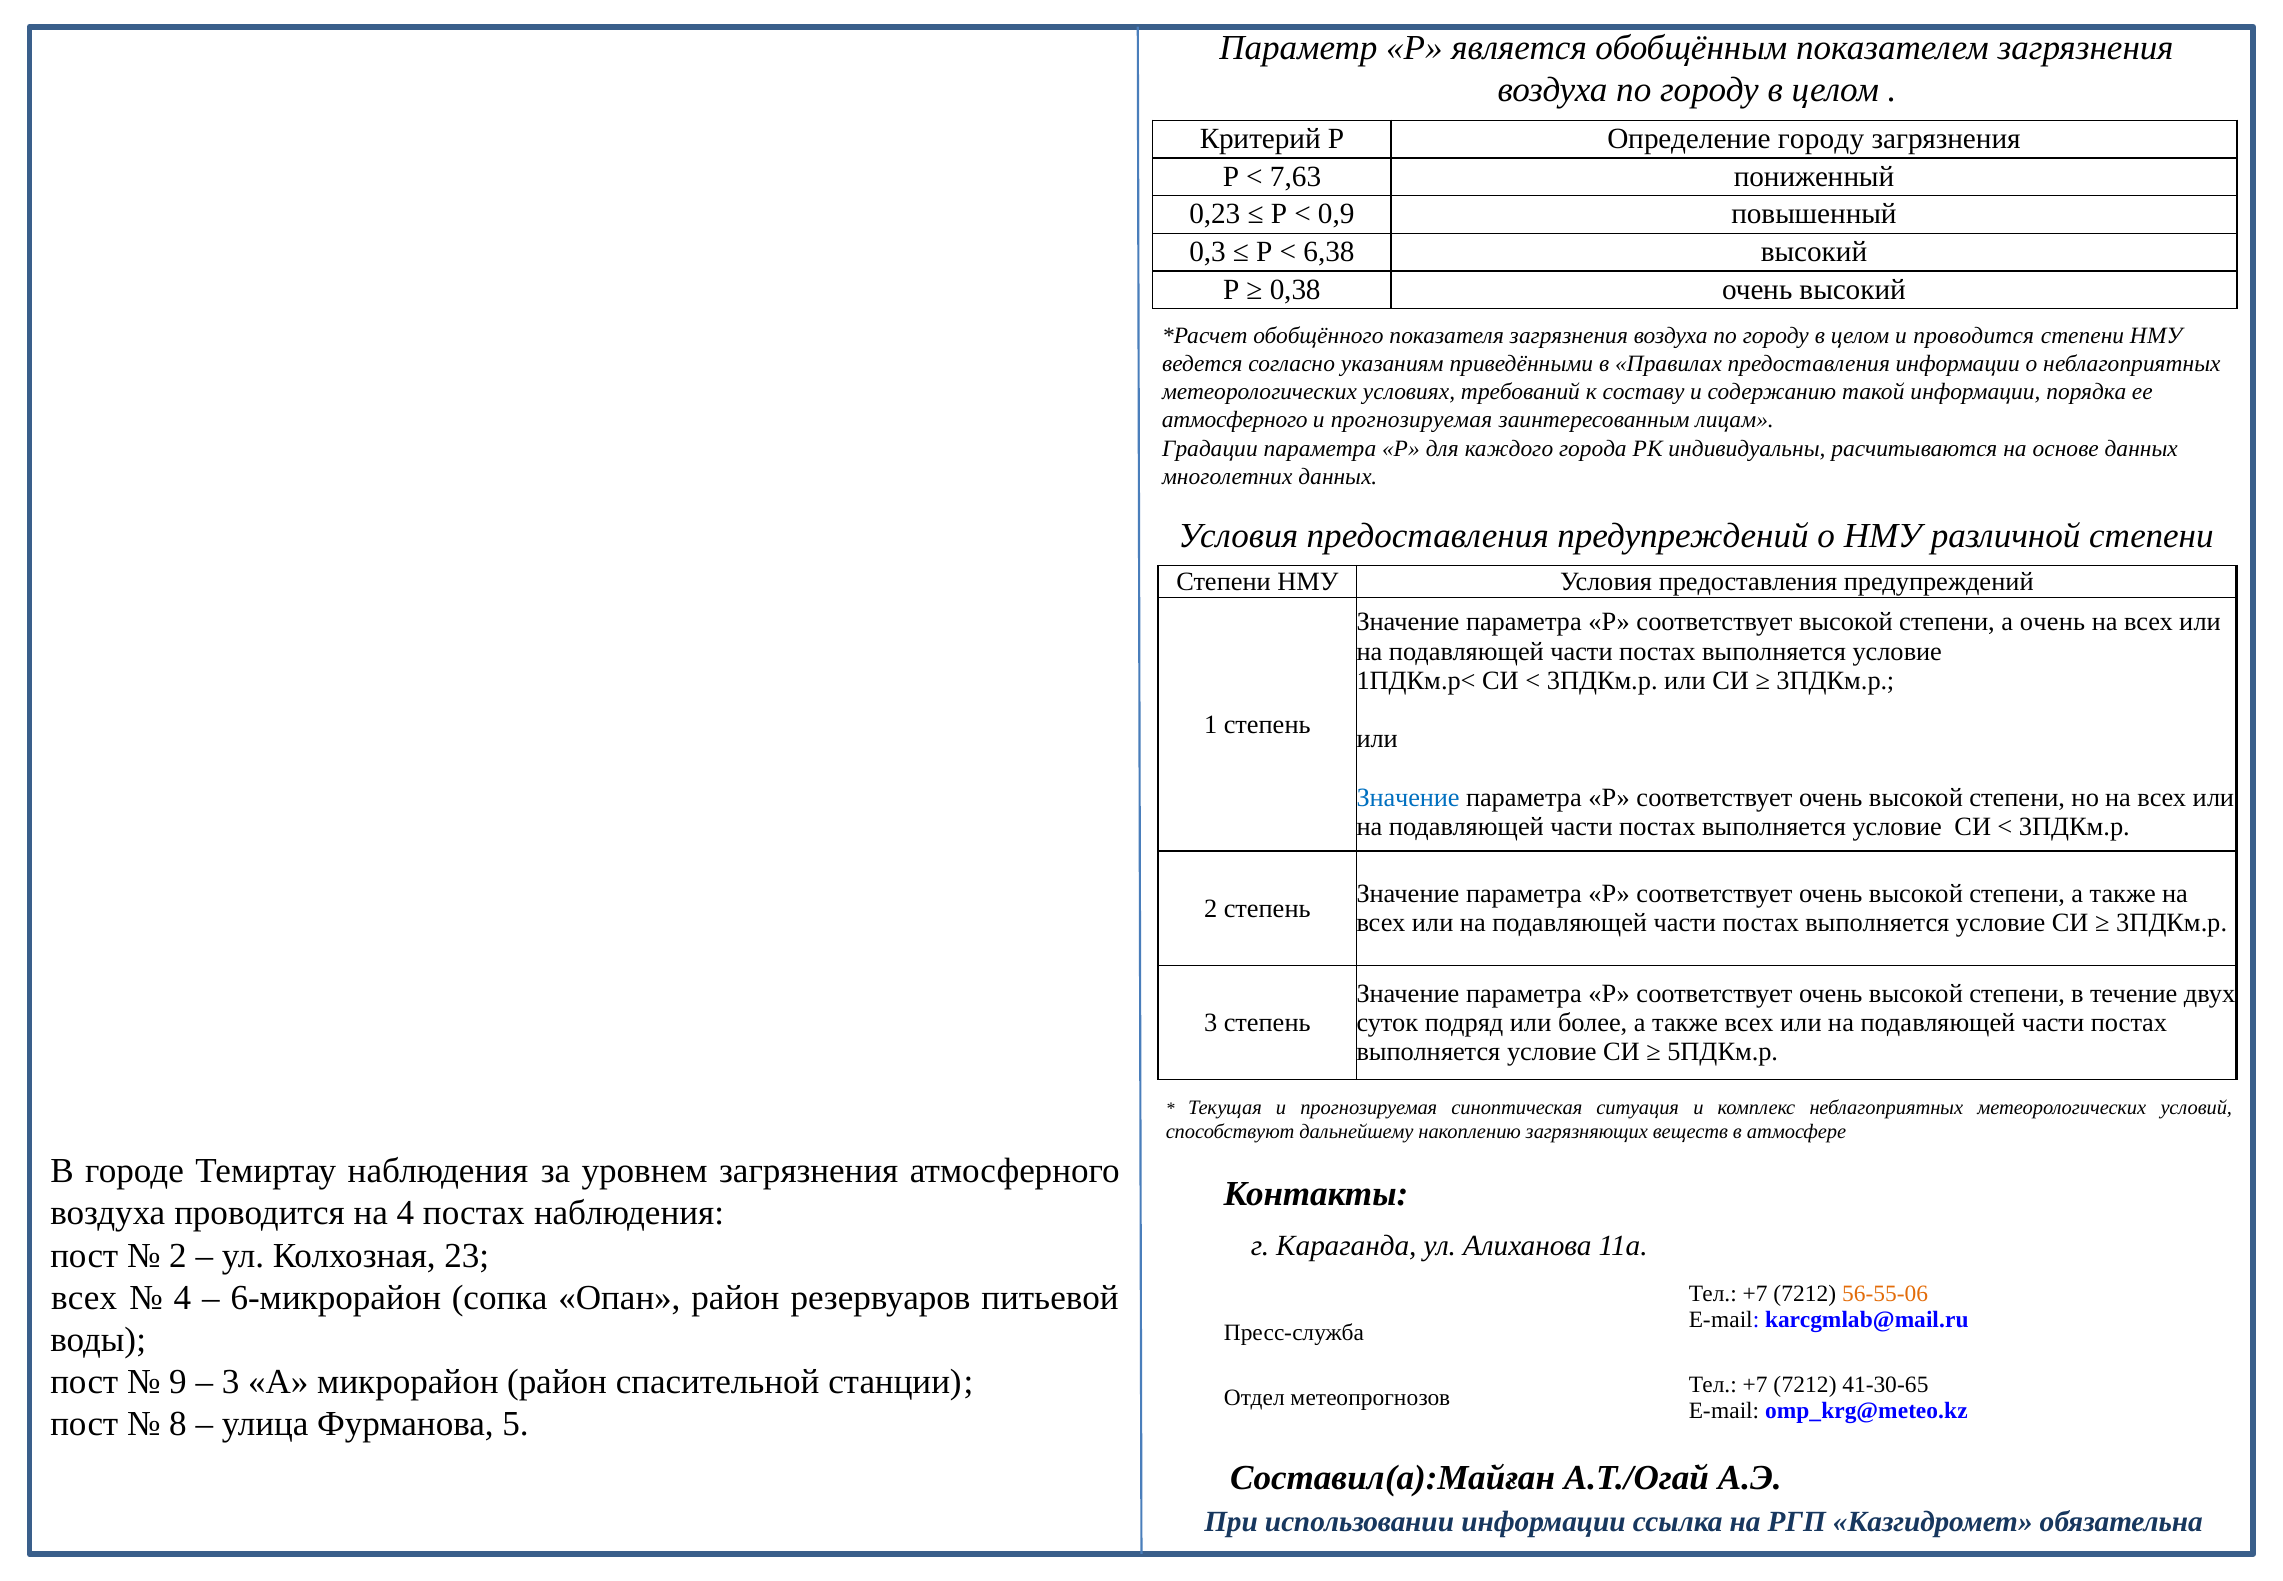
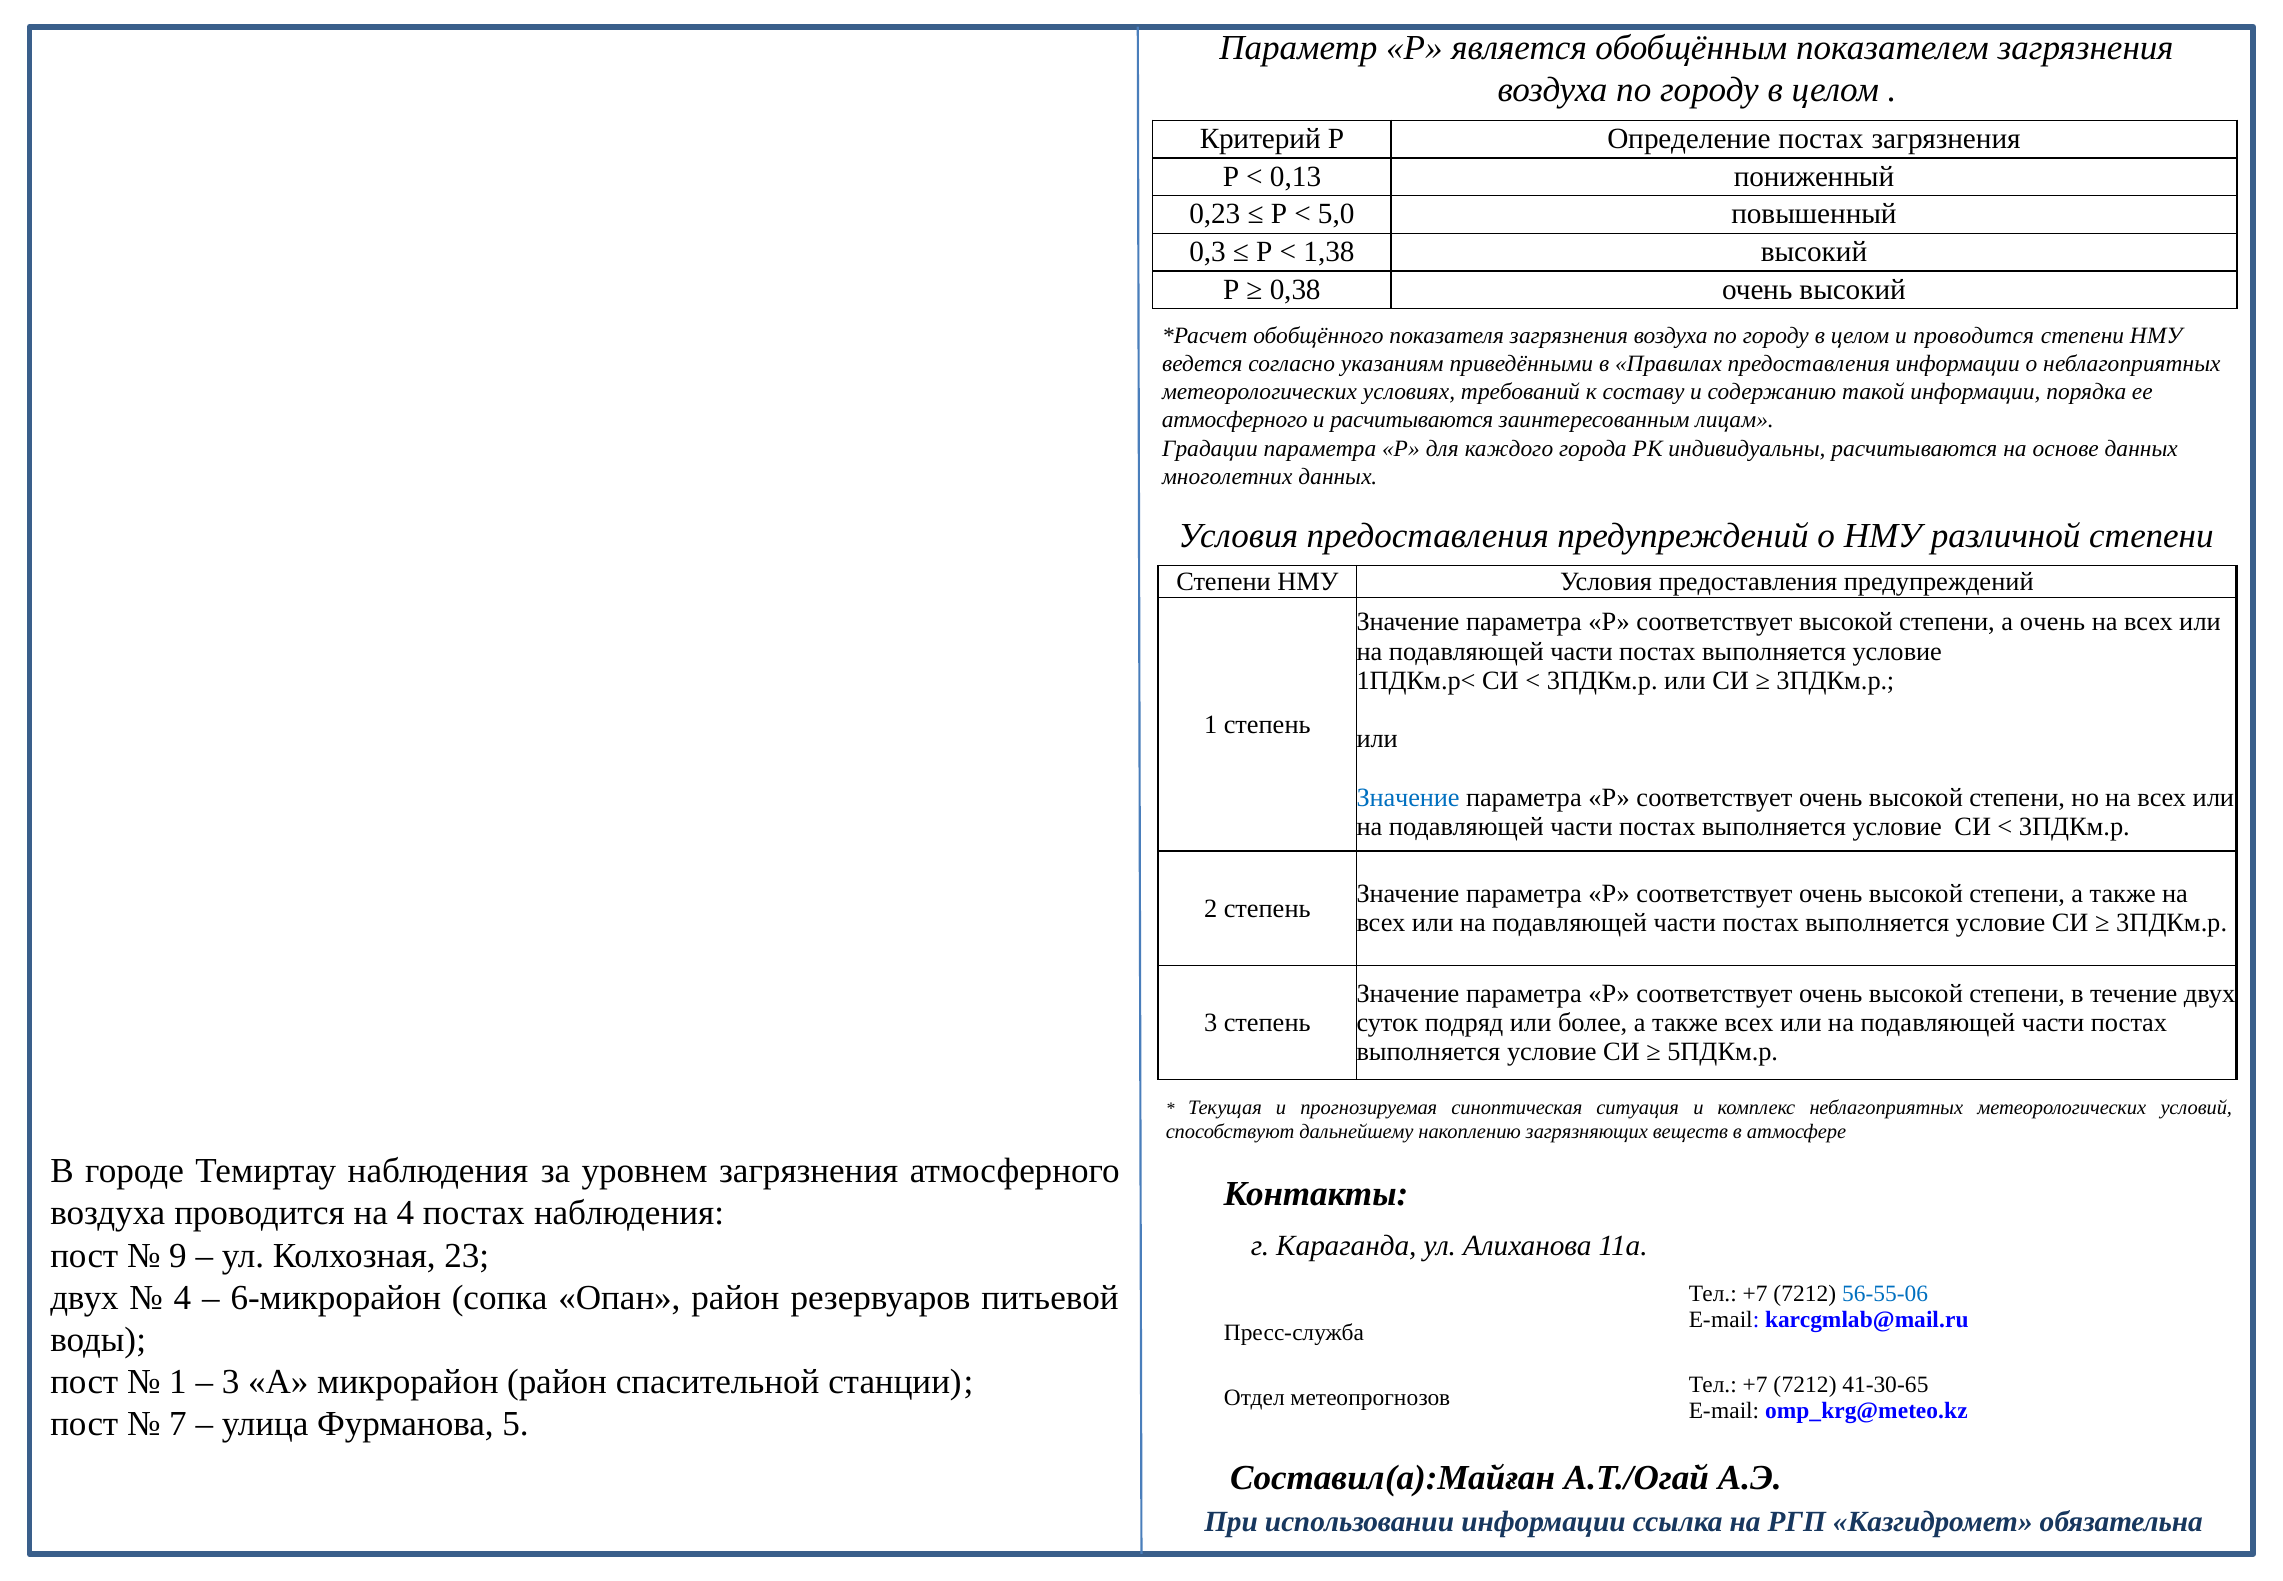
Определение городу: городу -> постах (1821, 139)
7,63: 7,63 -> 0,13 (1296, 177)
0,9: 0,9 -> 5,0 (1336, 214)
6,38: 6,38 -> 1,38 (1329, 252)
прогнозируемая: прогнозируемая -> расчитываются (1412, 420)
2: 2 -> 9 (178, 1255)
всех: всех -> двух (84, 1297)
56-55-06 colour: orange -> blue (1885, 1293)
9: 9 -> 1 (178, 1382)
8: 8 -> 7 (178, 1424)
